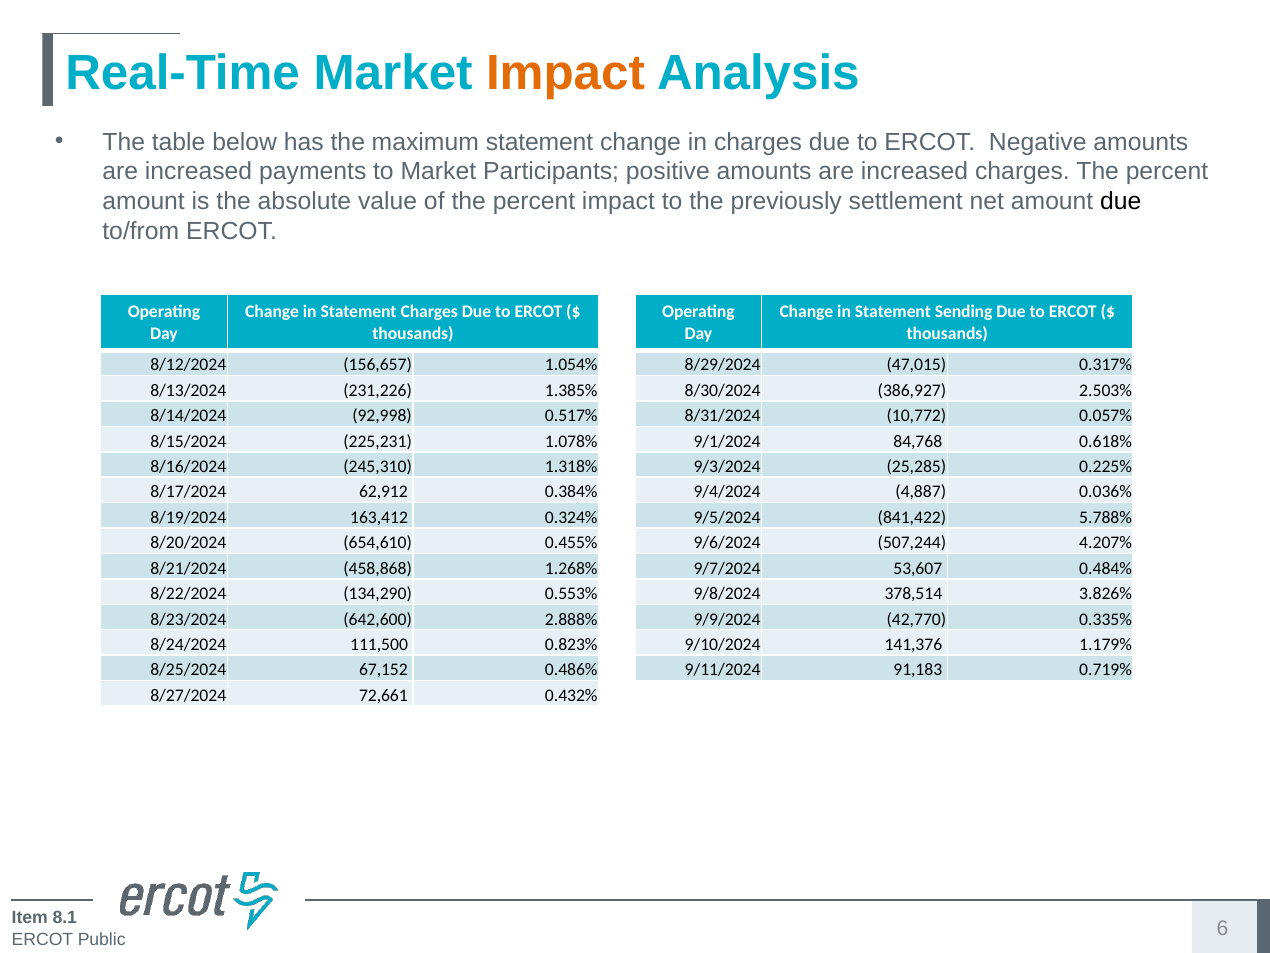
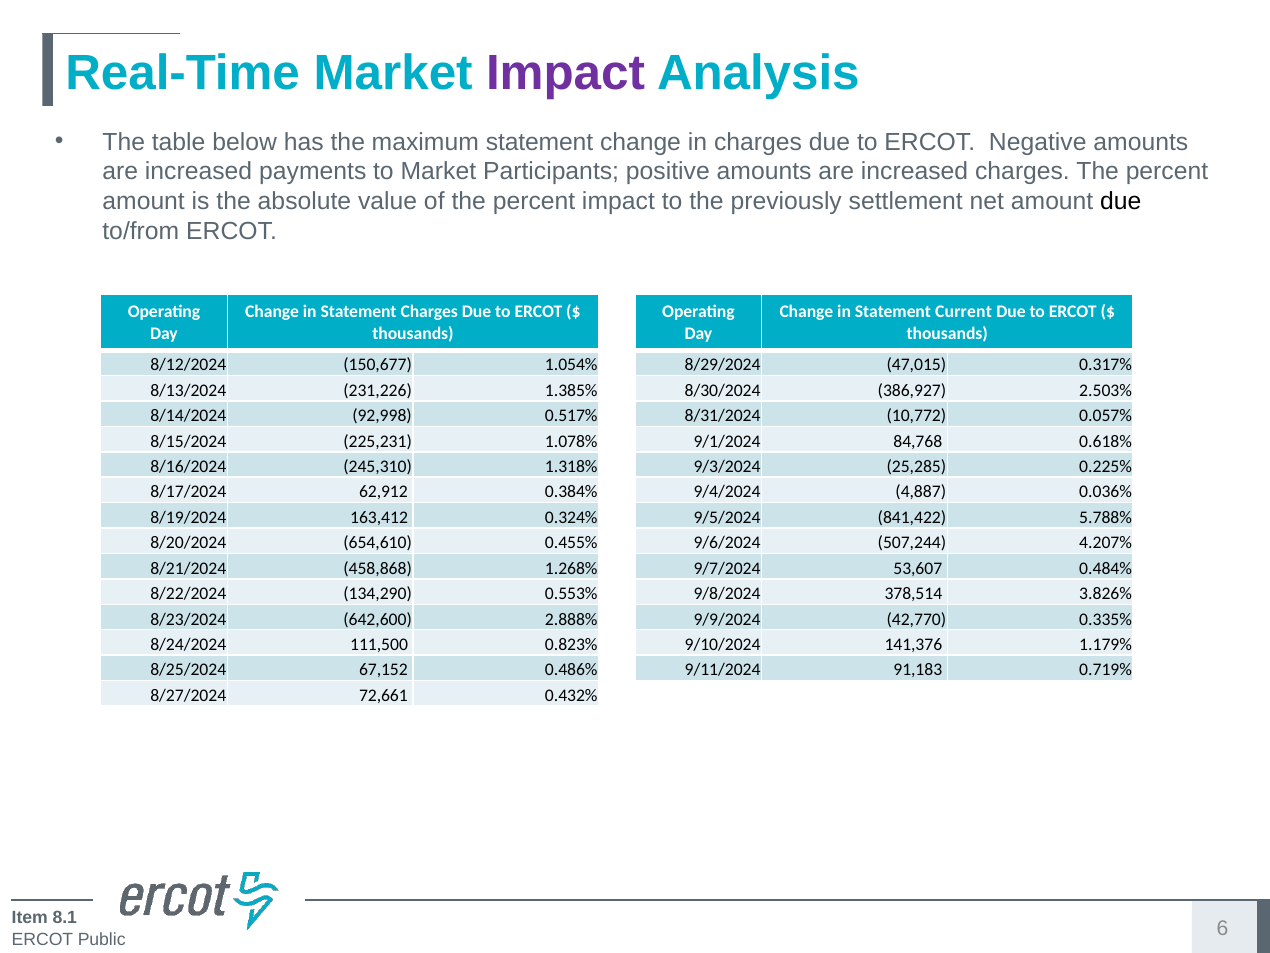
Impact colour: orange -> purple (566, 73)
Sending: Sending -> Current (964, 312)
156,657: 156,657 -> 150,677 (378, 365)
